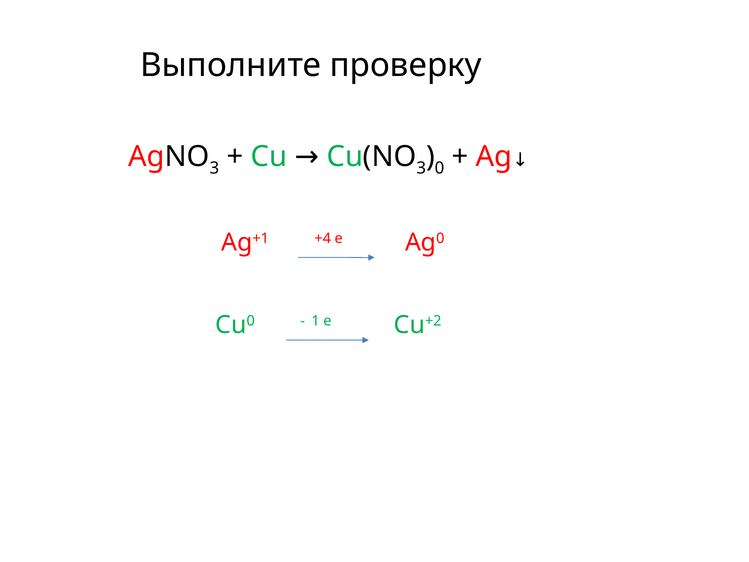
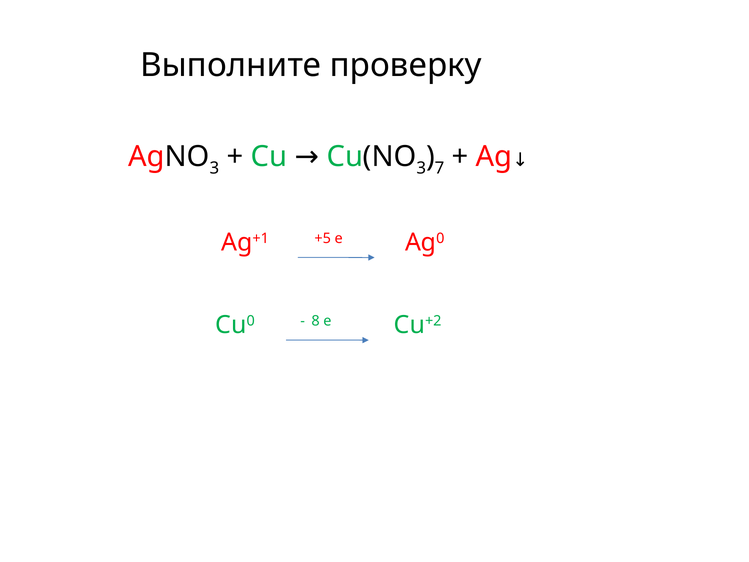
0: 0 -> 7 (439, 168)
+4: +4 -> +5 (323, 238)
1: 1 -> 8 (316, 321)
